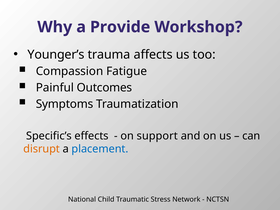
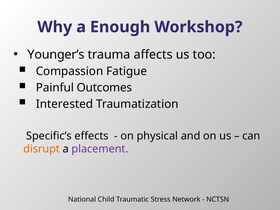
Provide: Provide -> Enough (120, 27)
Symptoms: Symptoms -> Interested (64, 104)
support: support -> physical (157, 136)
placement colour: blue -> purple (100, 149)
